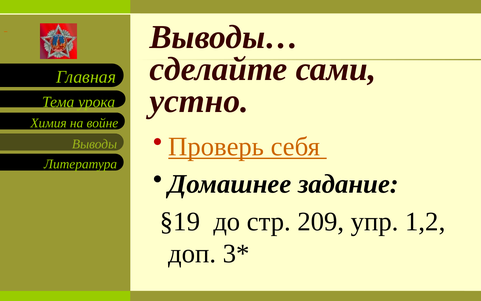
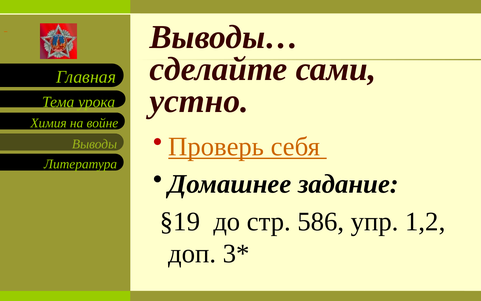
209: 209 -> 586 (321, 221)
